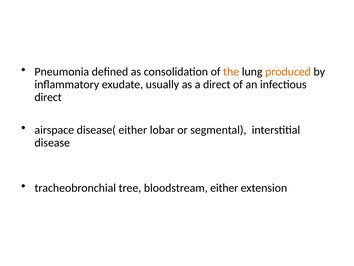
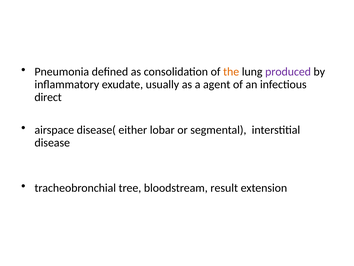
produced colour: orange -> purple (288, 72)
a direct: direct -> agent (217, 84)
bloodstream either: either -> result (224, 188)
